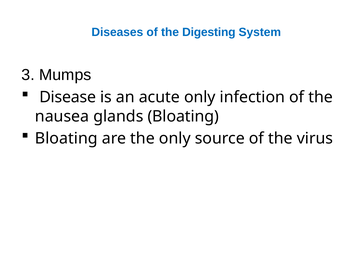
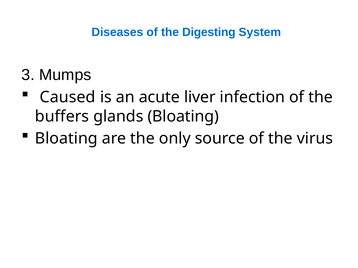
Disease: Disease -> Caused (68, 97)
acute only: only -> liver (200, 97)
nausea: nausea -> buffers (62, 116)
